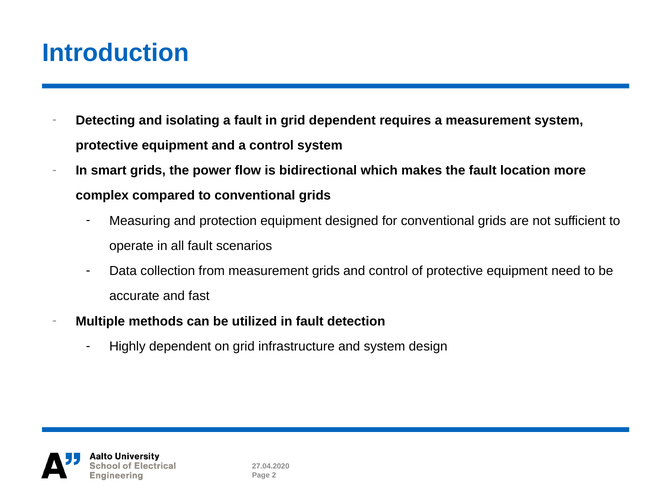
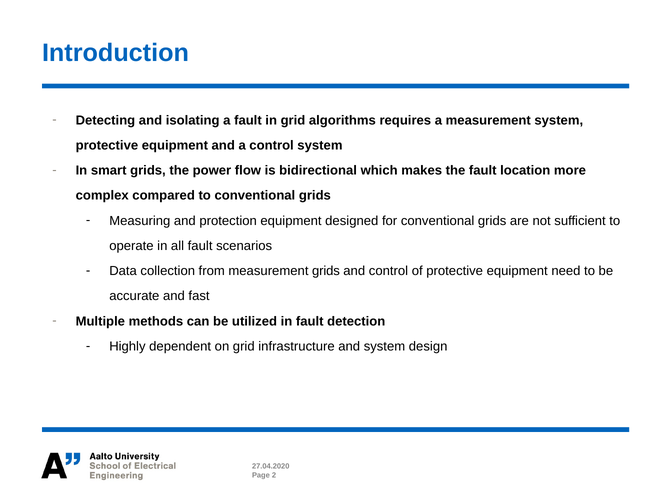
grid dependent: dependent -> algorithms (342, 120)
